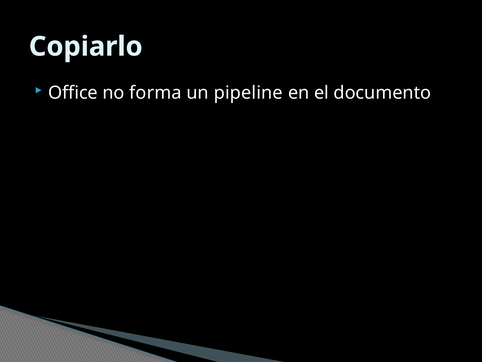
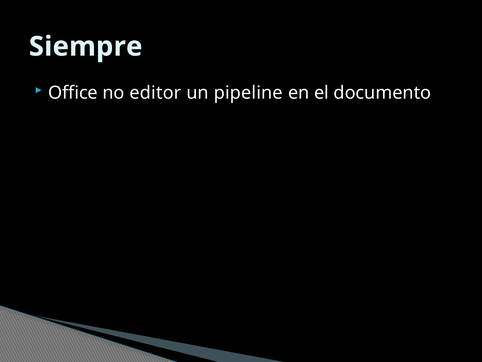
Copiarlo: Copiarlo -> Siempre (86, 47)
forma: forma -> editor (155, 93)
